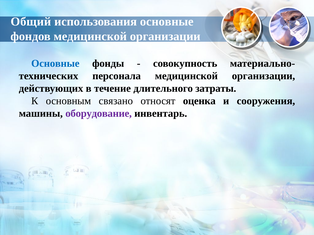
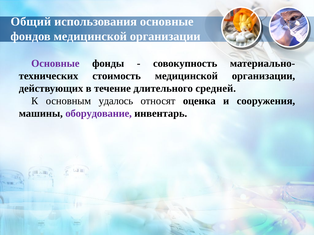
Основные colour: blue -> purple (55, 64)
персонала: персонала -> стоимость (117, 76)
затраты: затраты -> средней (216, 89)
связано: связано -> удалось (116, 101)
